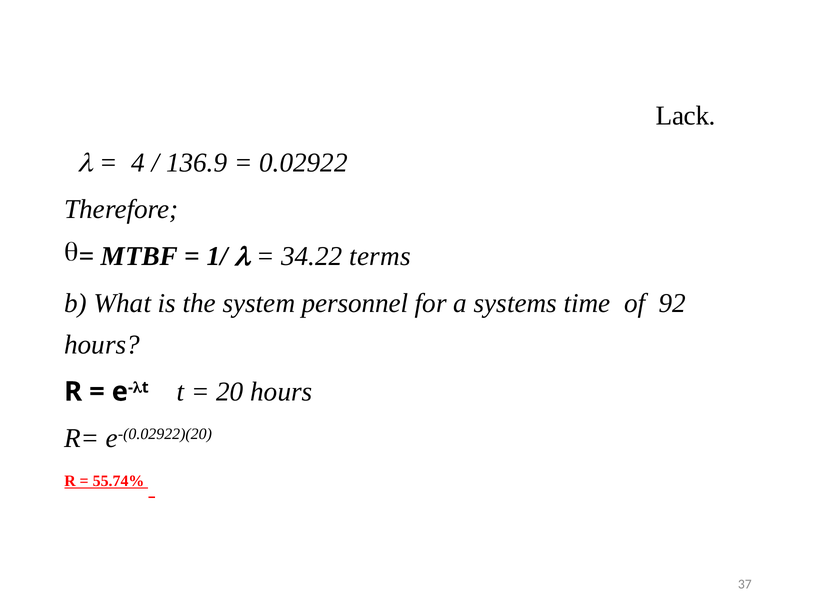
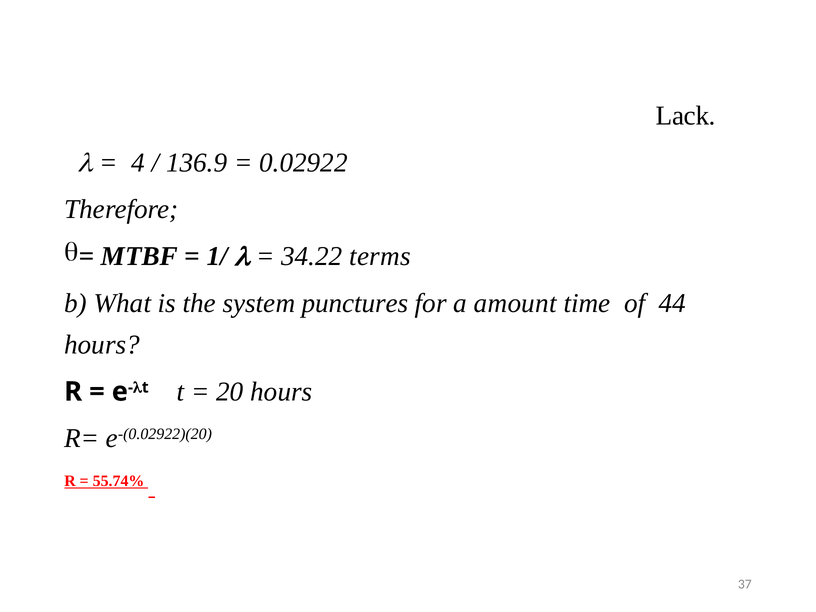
personnel: personnel -> punctures (355, 303)
systems: systems -> amount (515, 303)
92: 92 -> 44 (672, 303)
